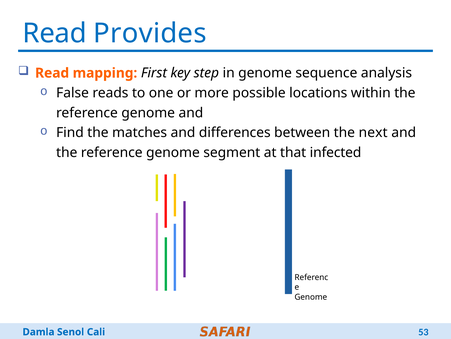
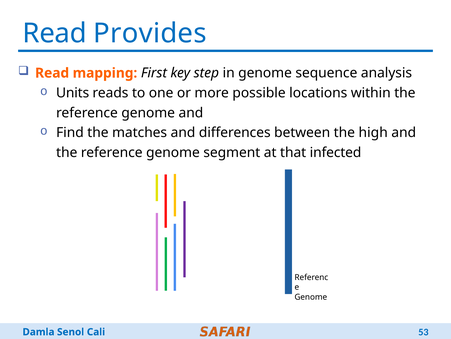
False: False -> Units (73, 93)
next: next -> high (373, 132)
